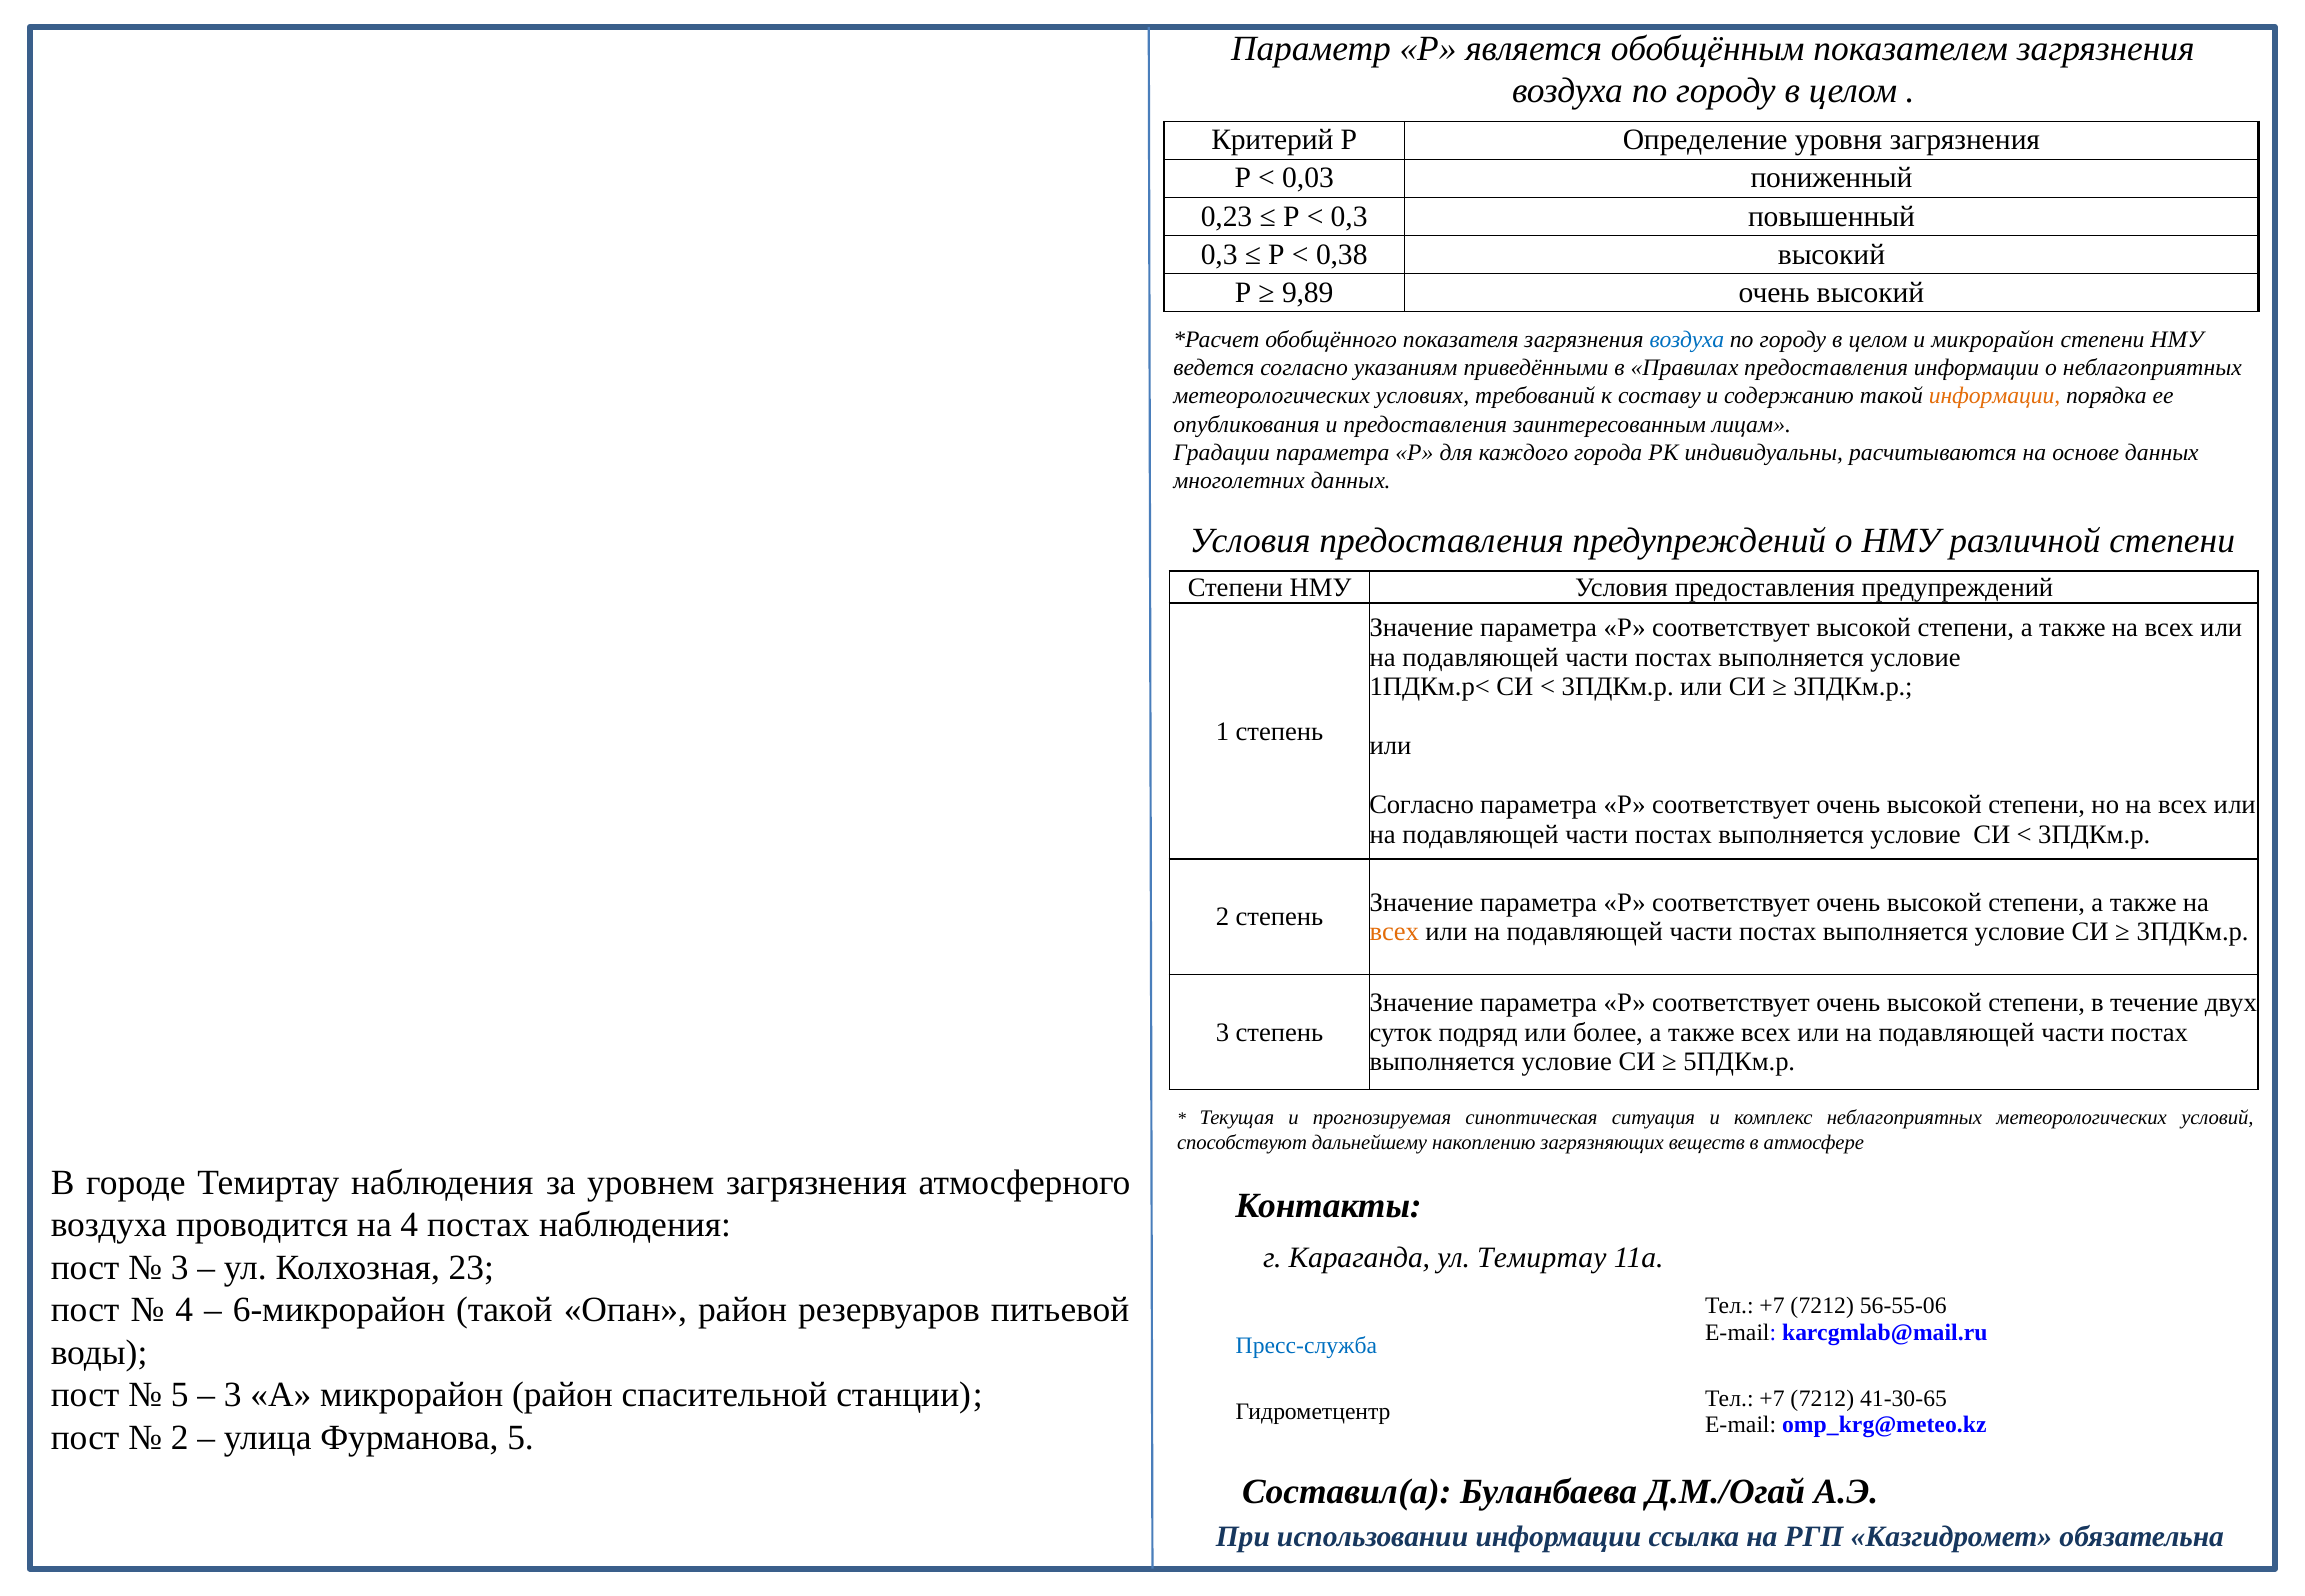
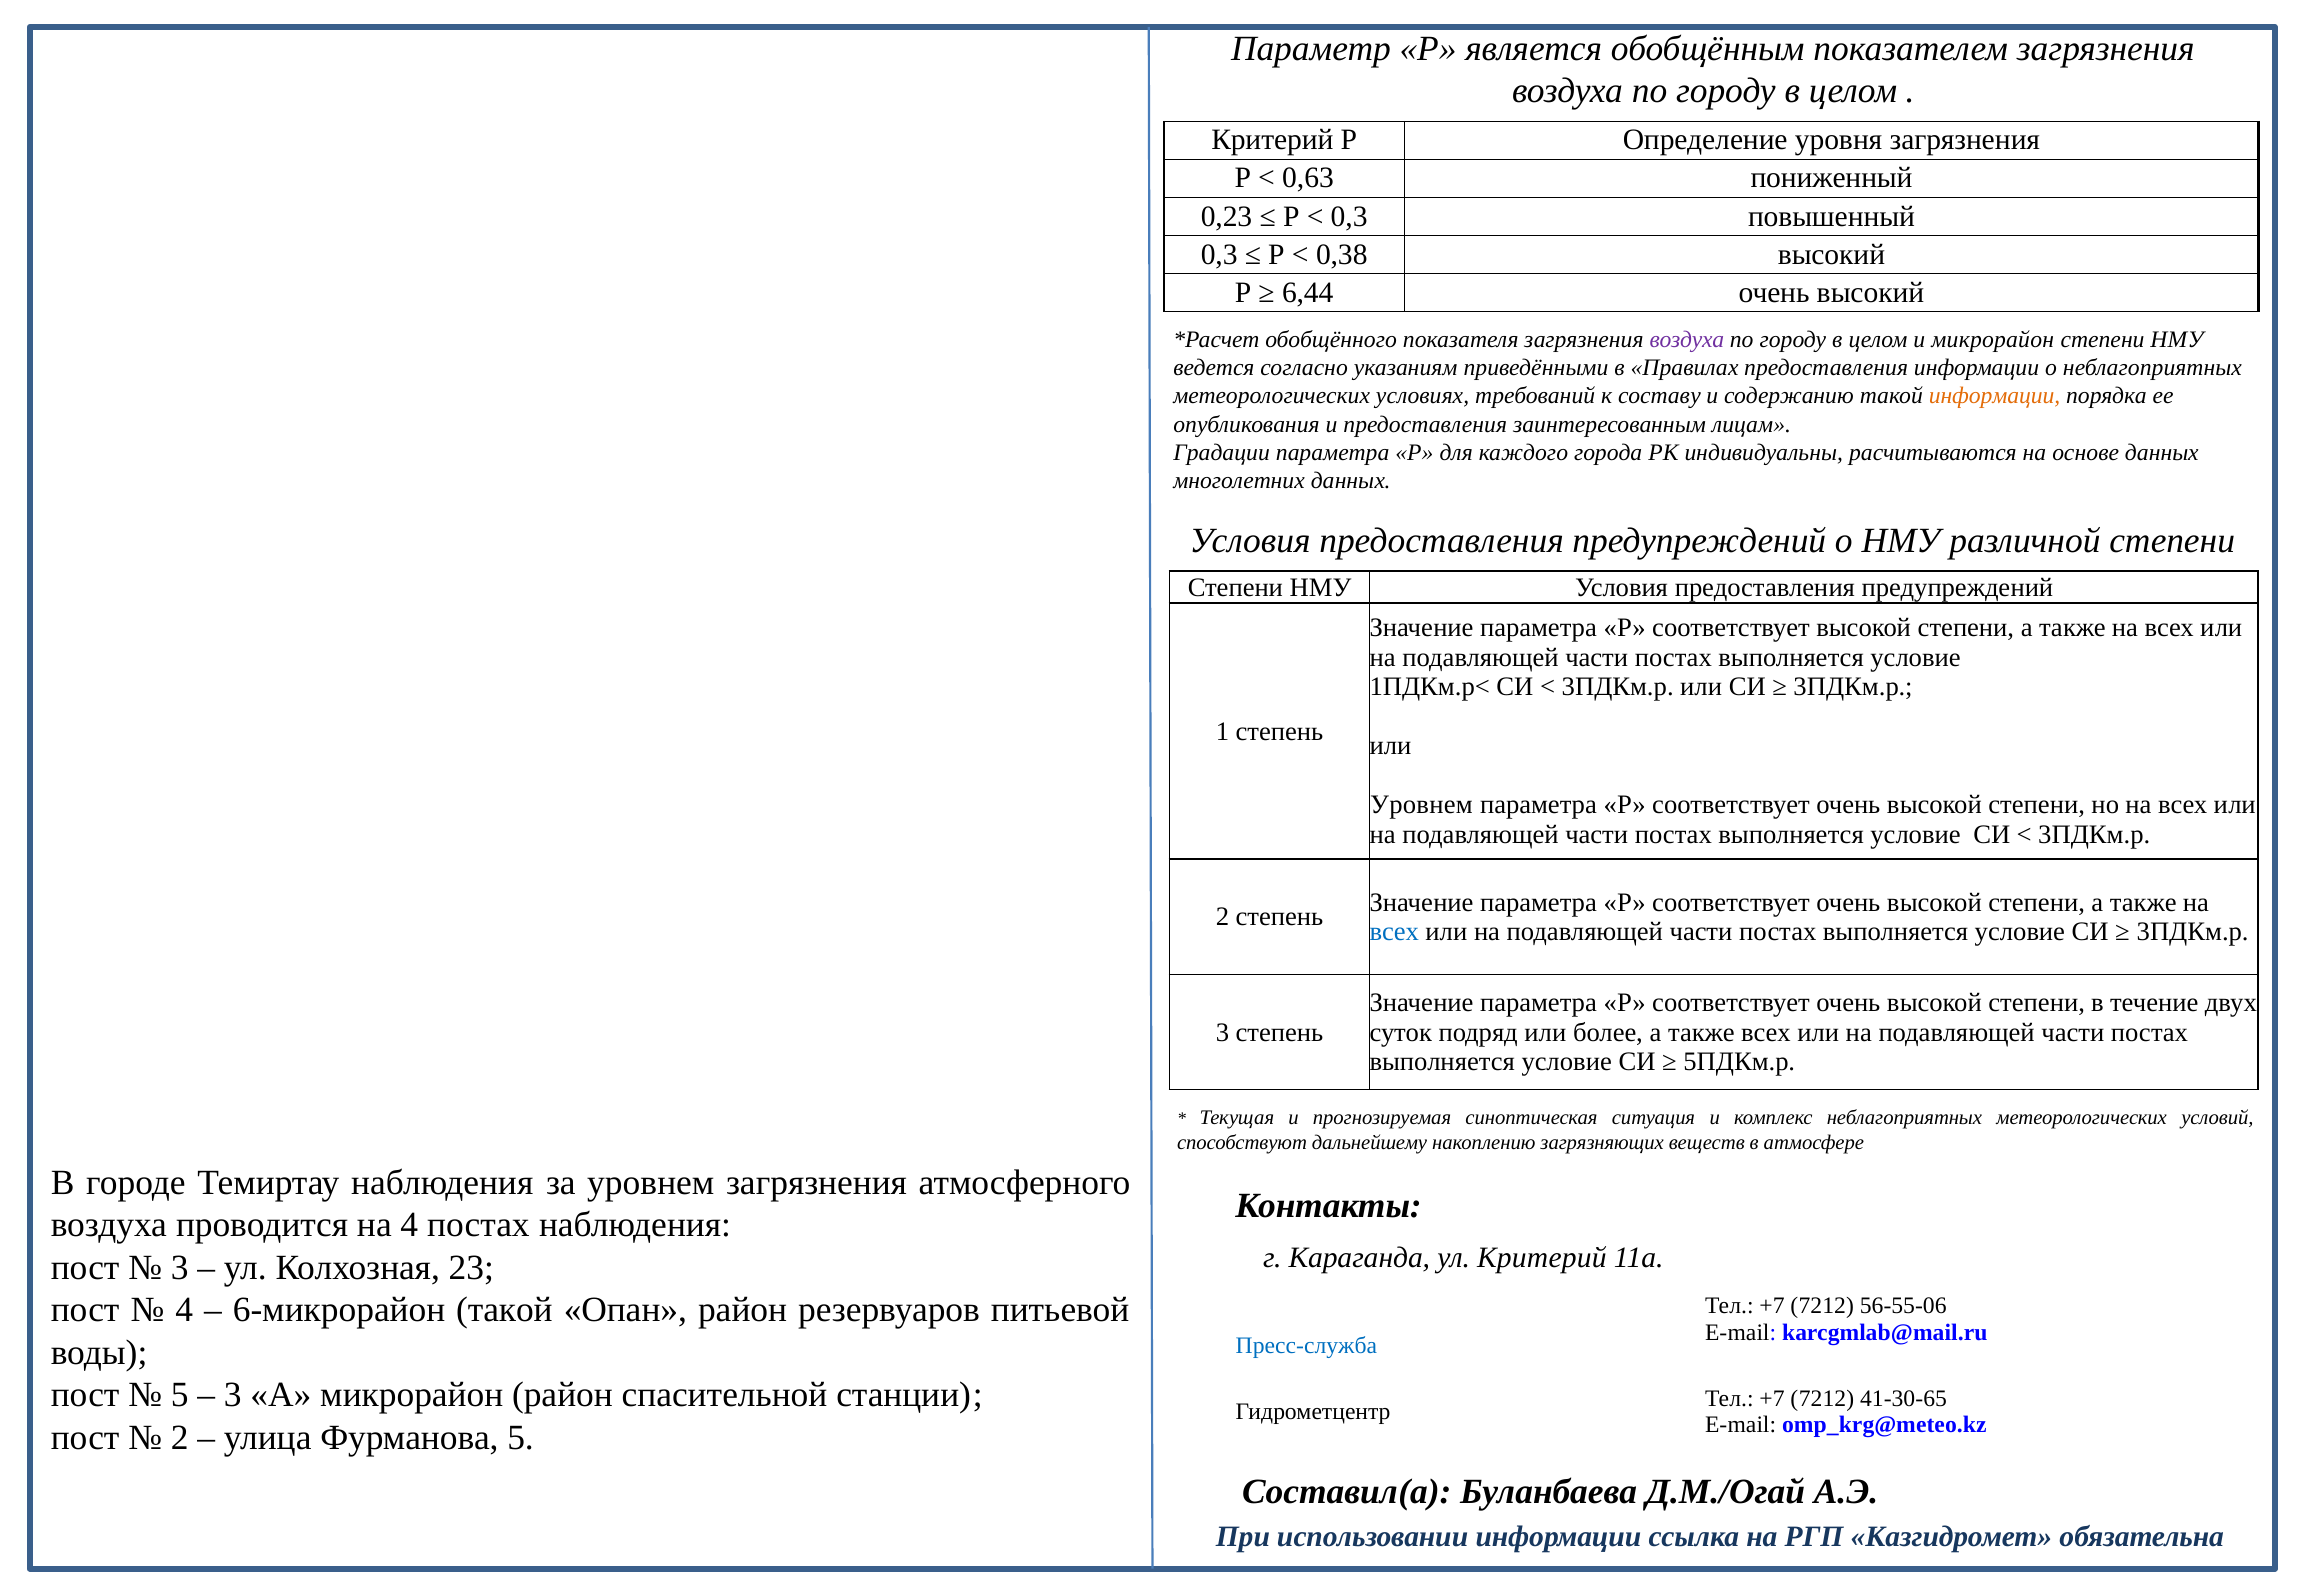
0,03: 0,03 -> 0,63 (1308, 178)
9,89: 9,89 -> 6,44 (1308, 292)
воздуха colour: blue -> purple (1687, 339)
Согласно: Согласно -> Уровнем (1421, 805)
всех colour: orange -> blue (1394, 932)
ул Темиртау: Темиртау -> Критерий (1542, 1257)
